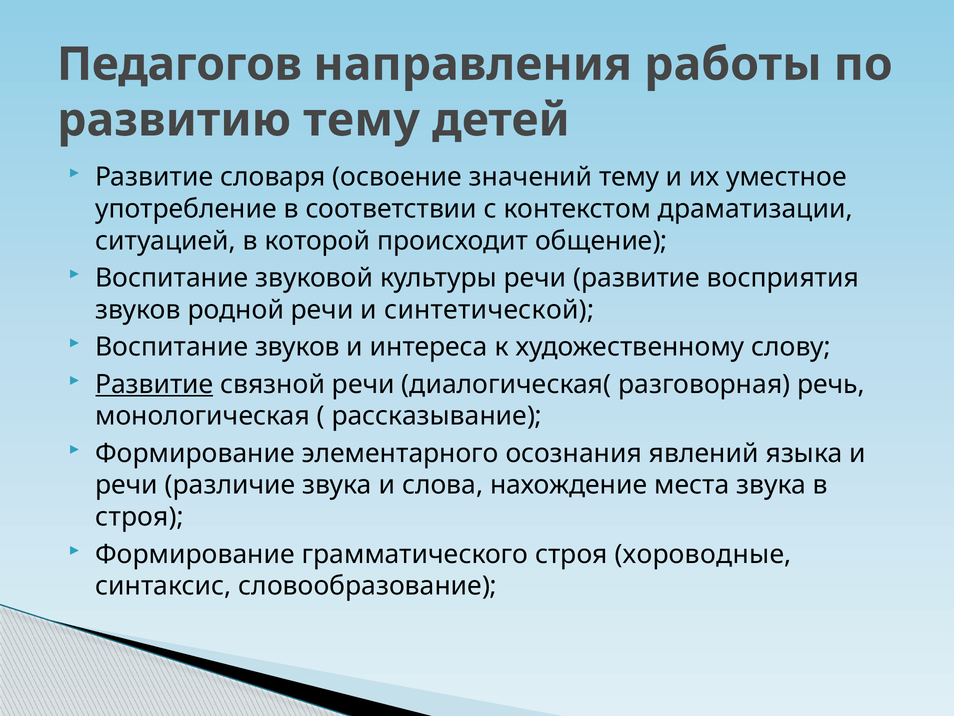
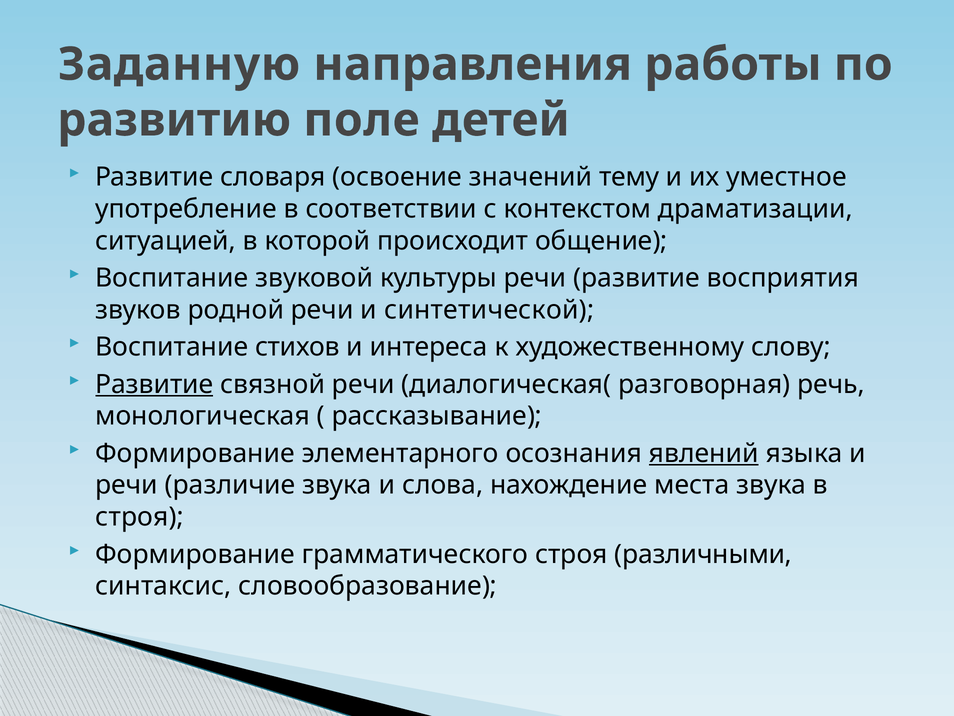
Педагогов: Педагогов -> Заданную (179, 64)
развитию тему: тему -> поле (361, 120)
Воспитание звуков: звуков -> стихов (297, 347)
явлений underline: none -> present (704, 453)
хороводные: хороводные -> различными (703, 554)
